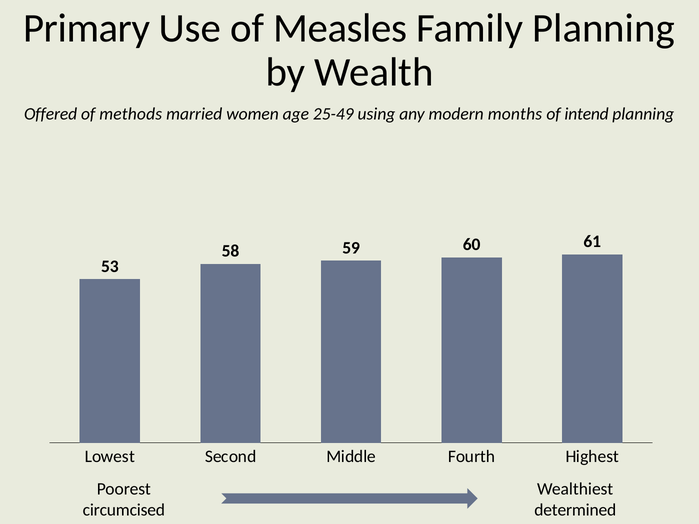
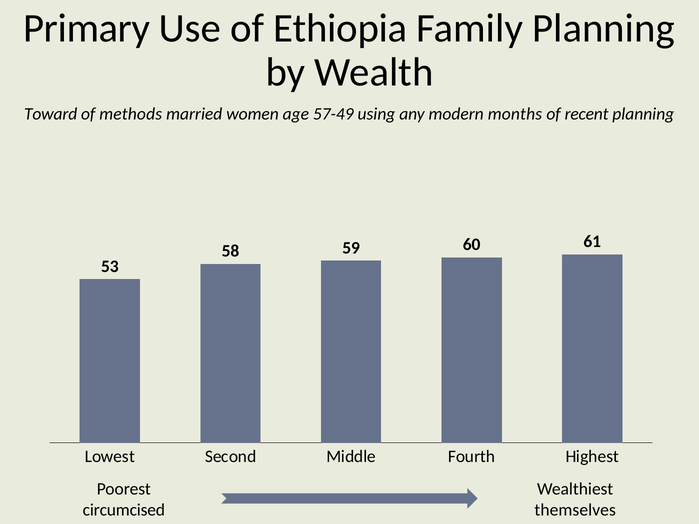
Measles: Measles -> Ethiopia (340, 28)
Offered: Offered -> Toward (51, 114)
25-49: 25-49 -> 57-49 (333, 114)
intend: intend -> recent (587, 114)
determined: determined -> themselves (575, 510)
